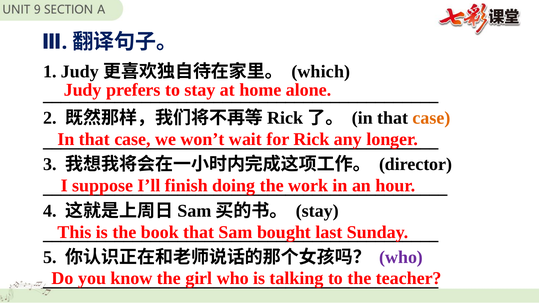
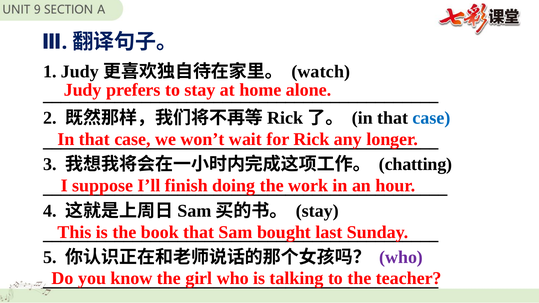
which: which -> watch (321, 72)
case colour: orange -> blue (432, 118)
director: director -> chatting (416, 164)
